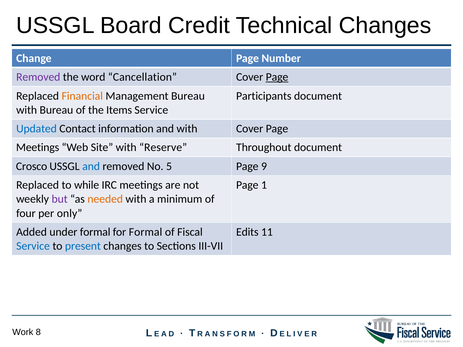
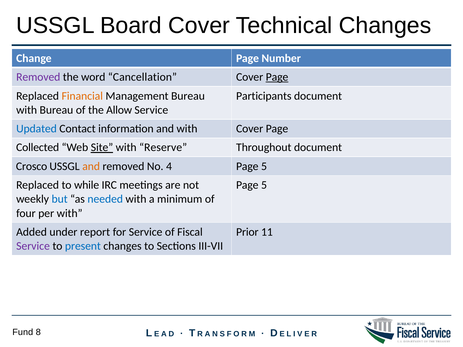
Board Credit: Credit -> Cover (199, 25)
Items: Items -> Allow (119, 110)
Meetings: Meetings -> Collected (38, 148)
Site underline: none -> present (102, 148)
and colour: blue -> orange (91, 166)
5: 5 -> 4 (169, 166)
9: 9 -> 5 (264, 166)
1: 1 -> 5 (264, 185)
but colour: purple -> blue (60, 199)
needed colour: orange -> blue (105, 199)
per only: only -> with (70, 213)
under formal: formal -> report (95, 232)
for Formal: Formal -> Service (146, 232)
Edits: Edits -> Prior (247, 232)
Service colour: blue -> purple (33, 246)
Work: Work -> Fund (23, 332)
